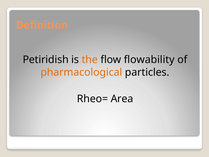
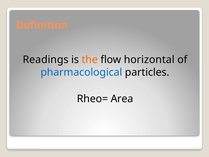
Petiridish: Petiridish -> Readings (46, 60)
flowability: flowability -> horizontal (149, 60)
pharmacological colour: orange -> blue (81, 72)
